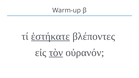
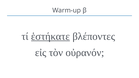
τὸν underline: present -> none (56, 53)
